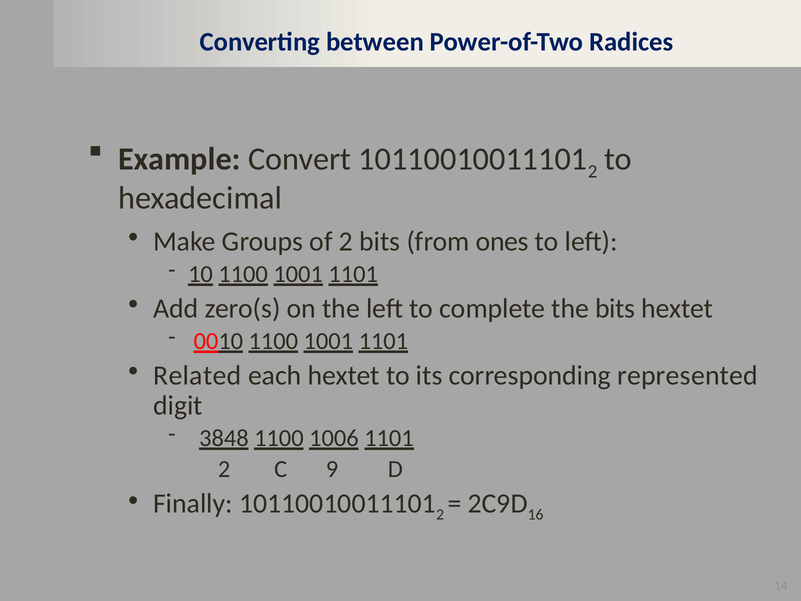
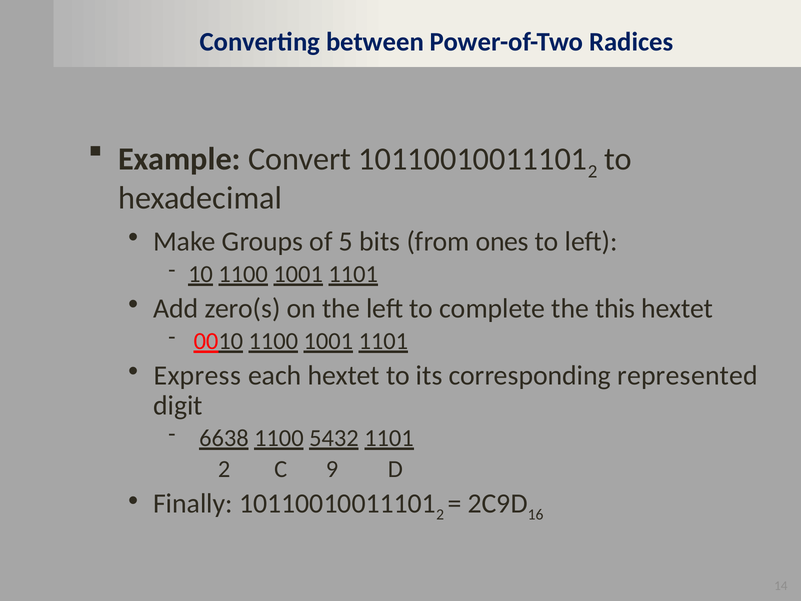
of 2: 2 -> 5 (346, 242)
the bits: bits -> this (615, 309)
Related: Related -> Express (197, 375)
3848: 3848 -> 6638 (224, 438)
1006: 1006 -> 5432 (334, 438)
